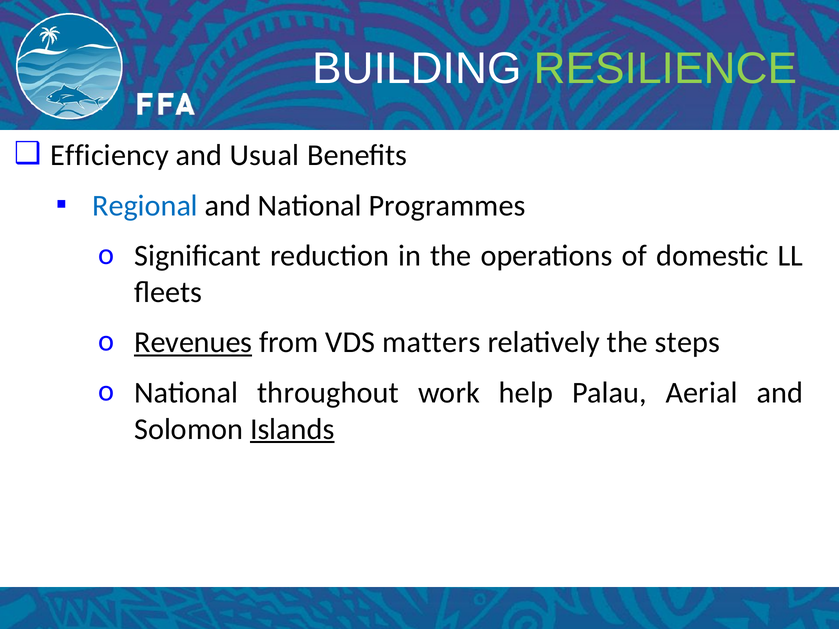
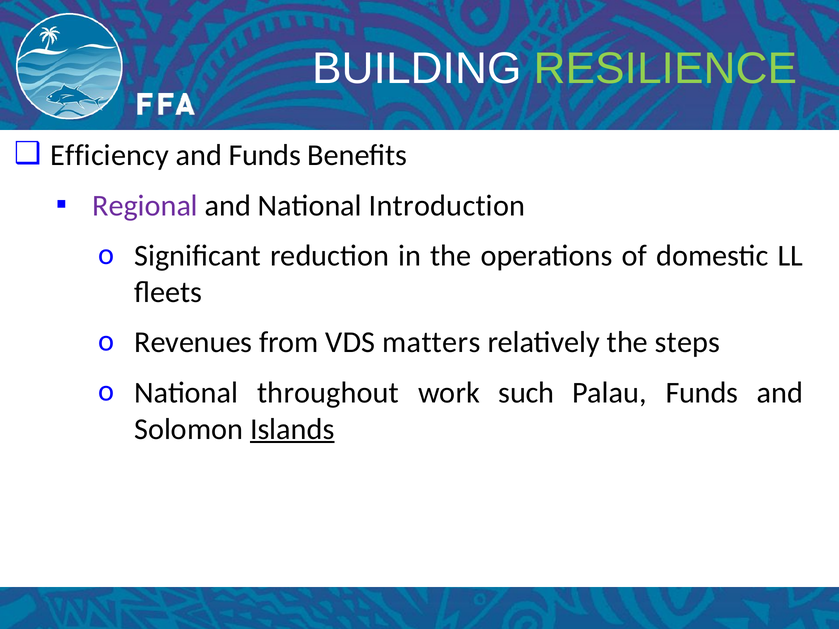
and Usual: Usual -> Funds (265, 155)
Regional colour: blue -> purple (145, 206)
Programmes: Programmes -> Introduction (447, 206)
Revenues underline: present -> none (193, 343)
help: help -> such (526, 393)
Palau Aerial: Aerial -> Funds (702, 393)
